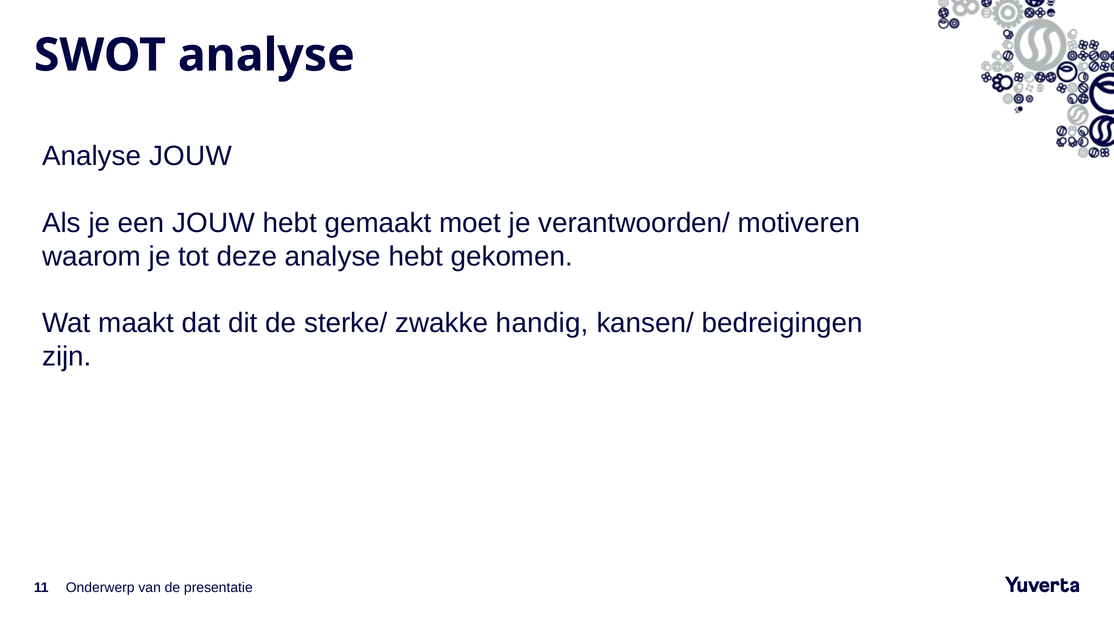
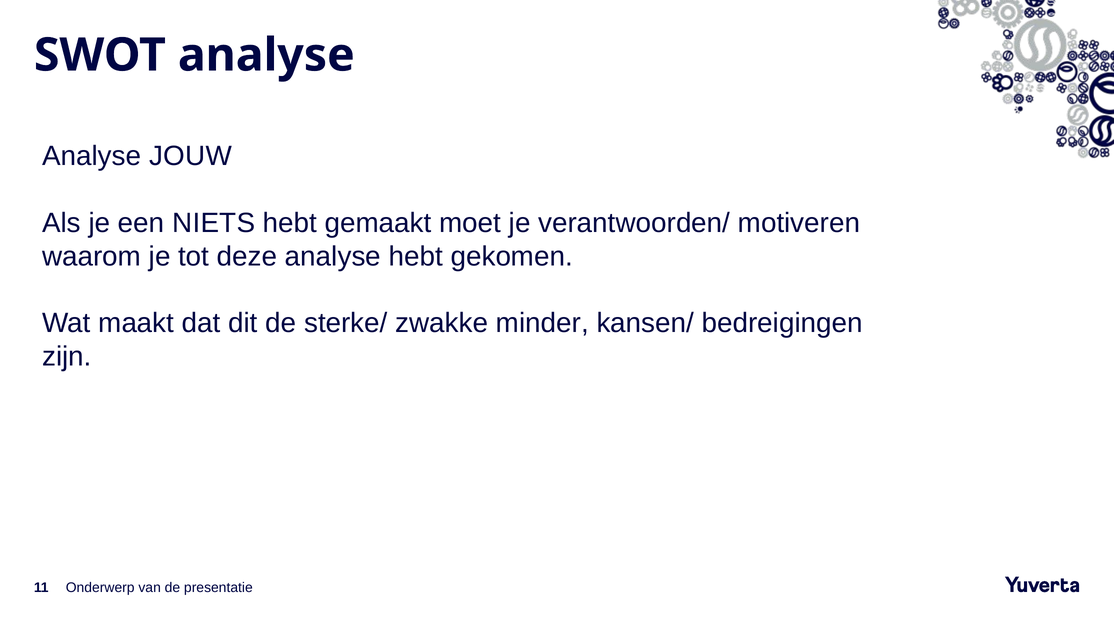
een JOUW: JOUW -> NIETS (214, 223)
handig: handig -> minder (542, 323)
